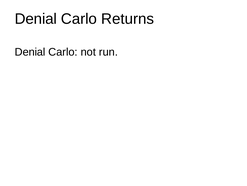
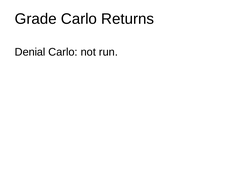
Denial: Denial -> Grade (36, 19)
